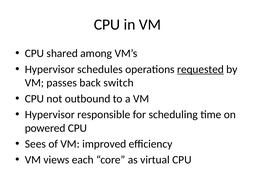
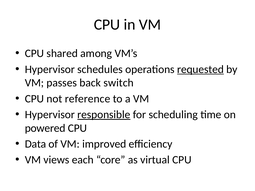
outbound: outbound -> reference (88, 99)
responsible underline: none -> present (104, 115)
Sees: Sees -> Data (35, 144)
